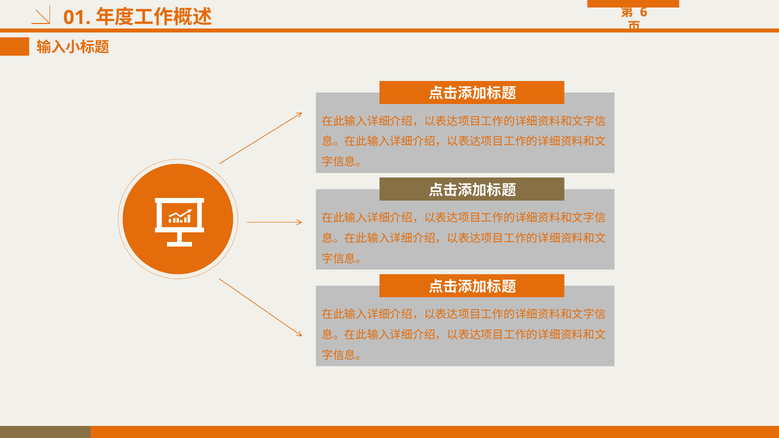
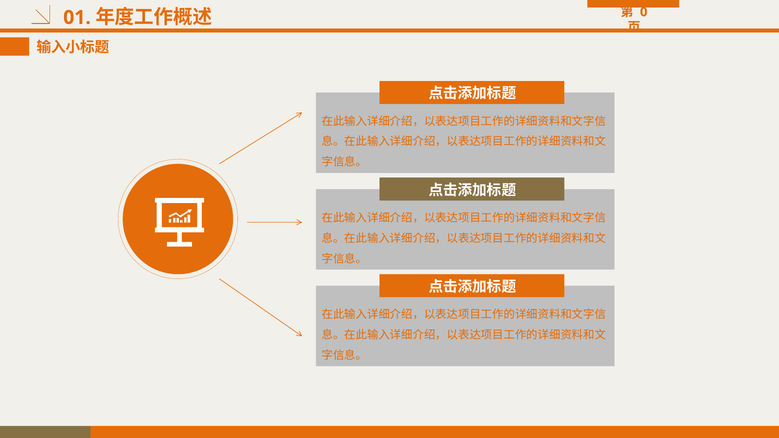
6: 6 -> 0 (644, 12)
